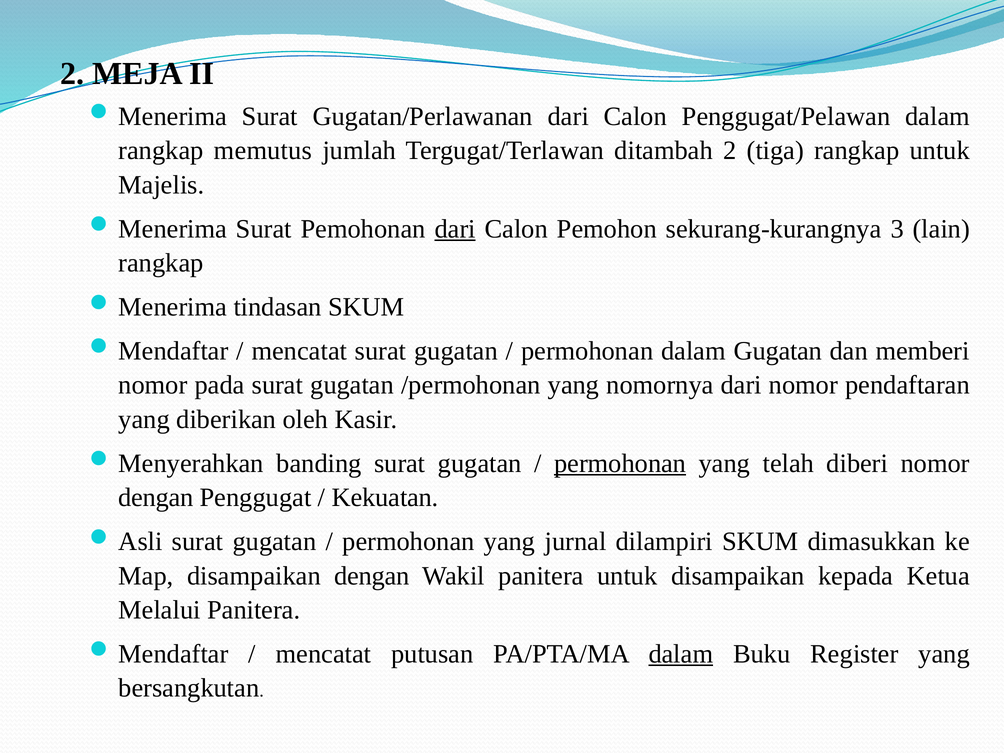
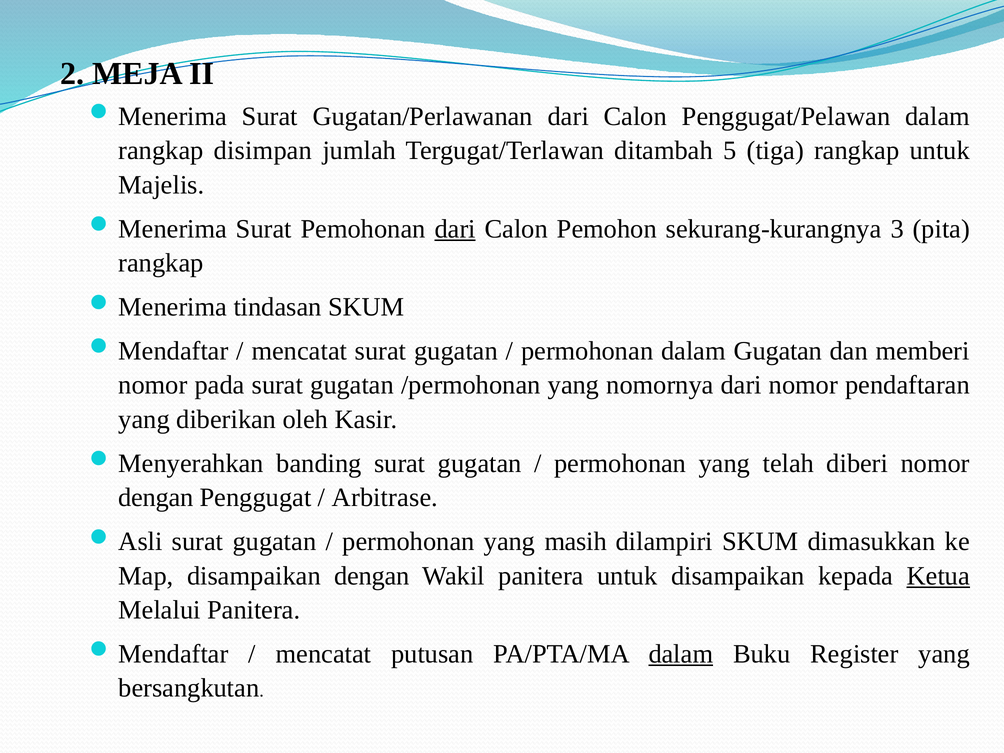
memutus: memutus -> disimpan (263, 151)
ditambah 2: 2 -> 5 (730, 151)
lain: lain -> pita (941, 229)
permohonan underline: present -> none (620, 463)
Kekuatan: Kekuatan -> Arbitrase (385, 498)
jurnal: jurnal -> masih (576, 541)
Ketua underline: none -> present (938, 576)
